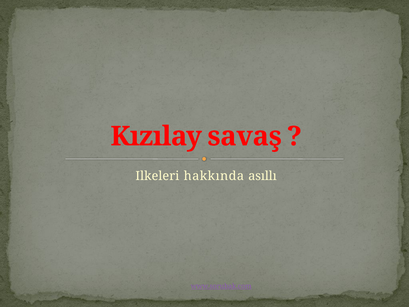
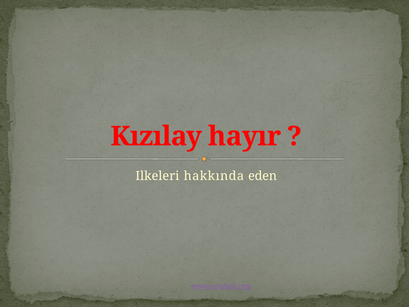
savaş: savaş -> hayır (245, 136)
asıllı: asıllı -> eden (263, 176)
